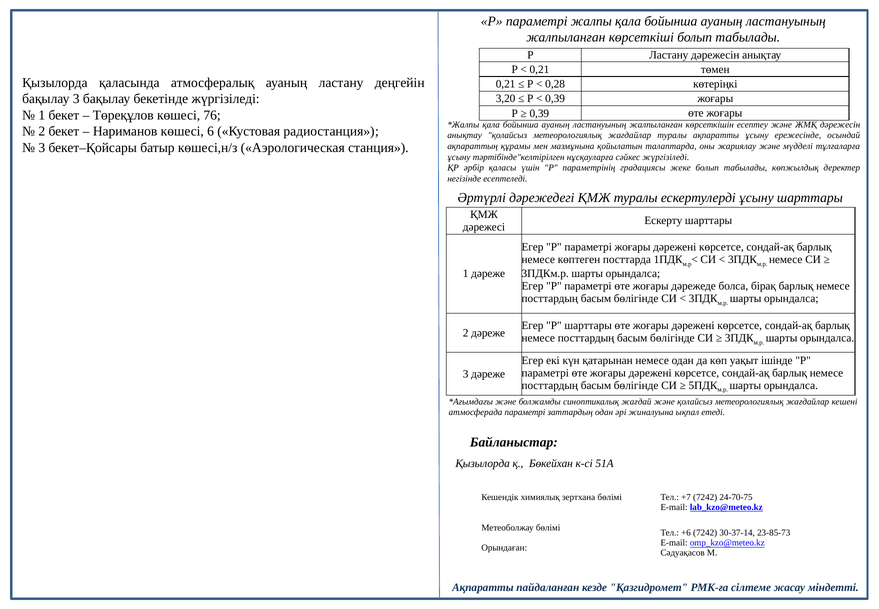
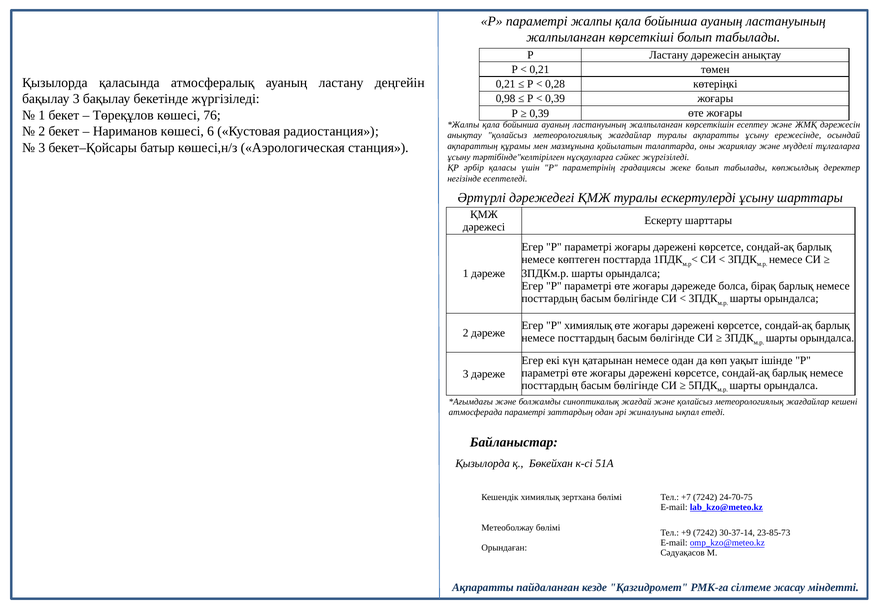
3,20: 3,20 -> 0,98 (506, 99)
Р шарттары: шарттары -> химиялық (588, 325)
+6: +6 -> +9 (686, 533)
